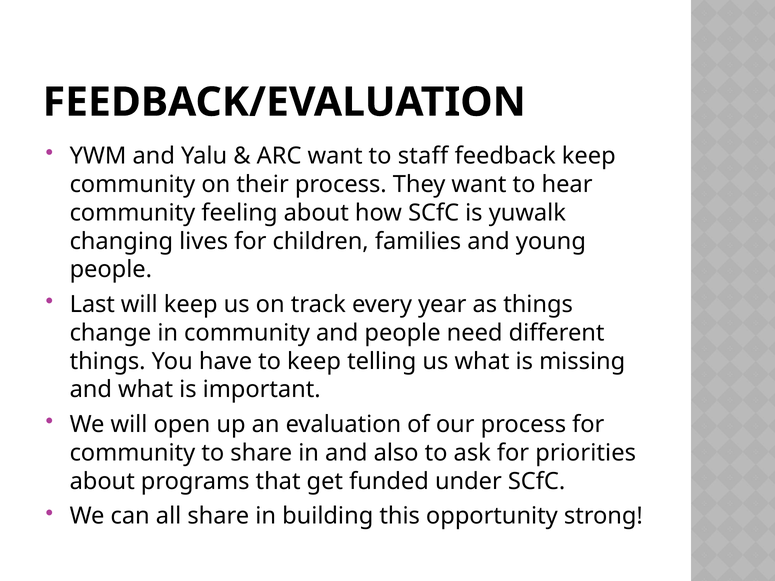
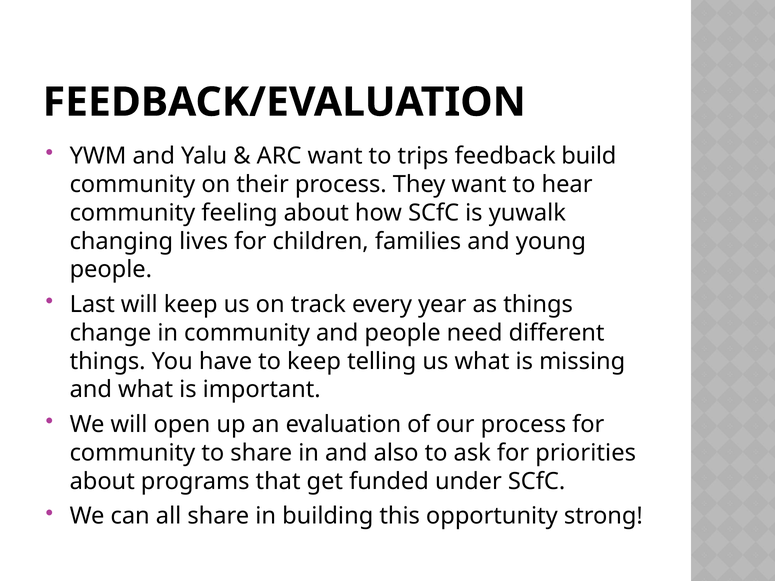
staff: staff -> trips (423, 156)
feedback keep: keep -> build (589, 156)
